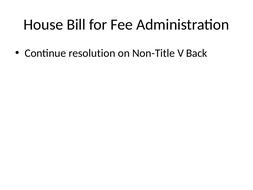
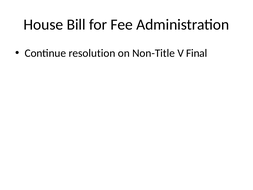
Back: Back -> Final (197, 53)
